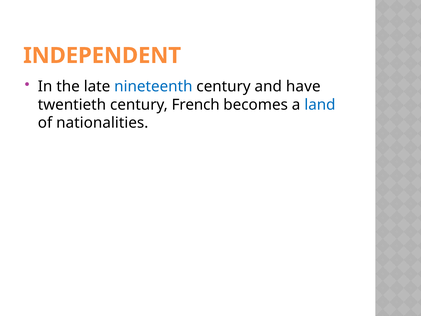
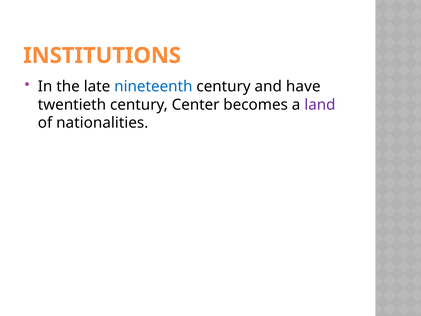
INDEPENDENT: INDEPENDENT -> INSTITUTIONS (102, 56)
French: French -> Center (196, 105)
land colour: blue -> purple (320, 105)
